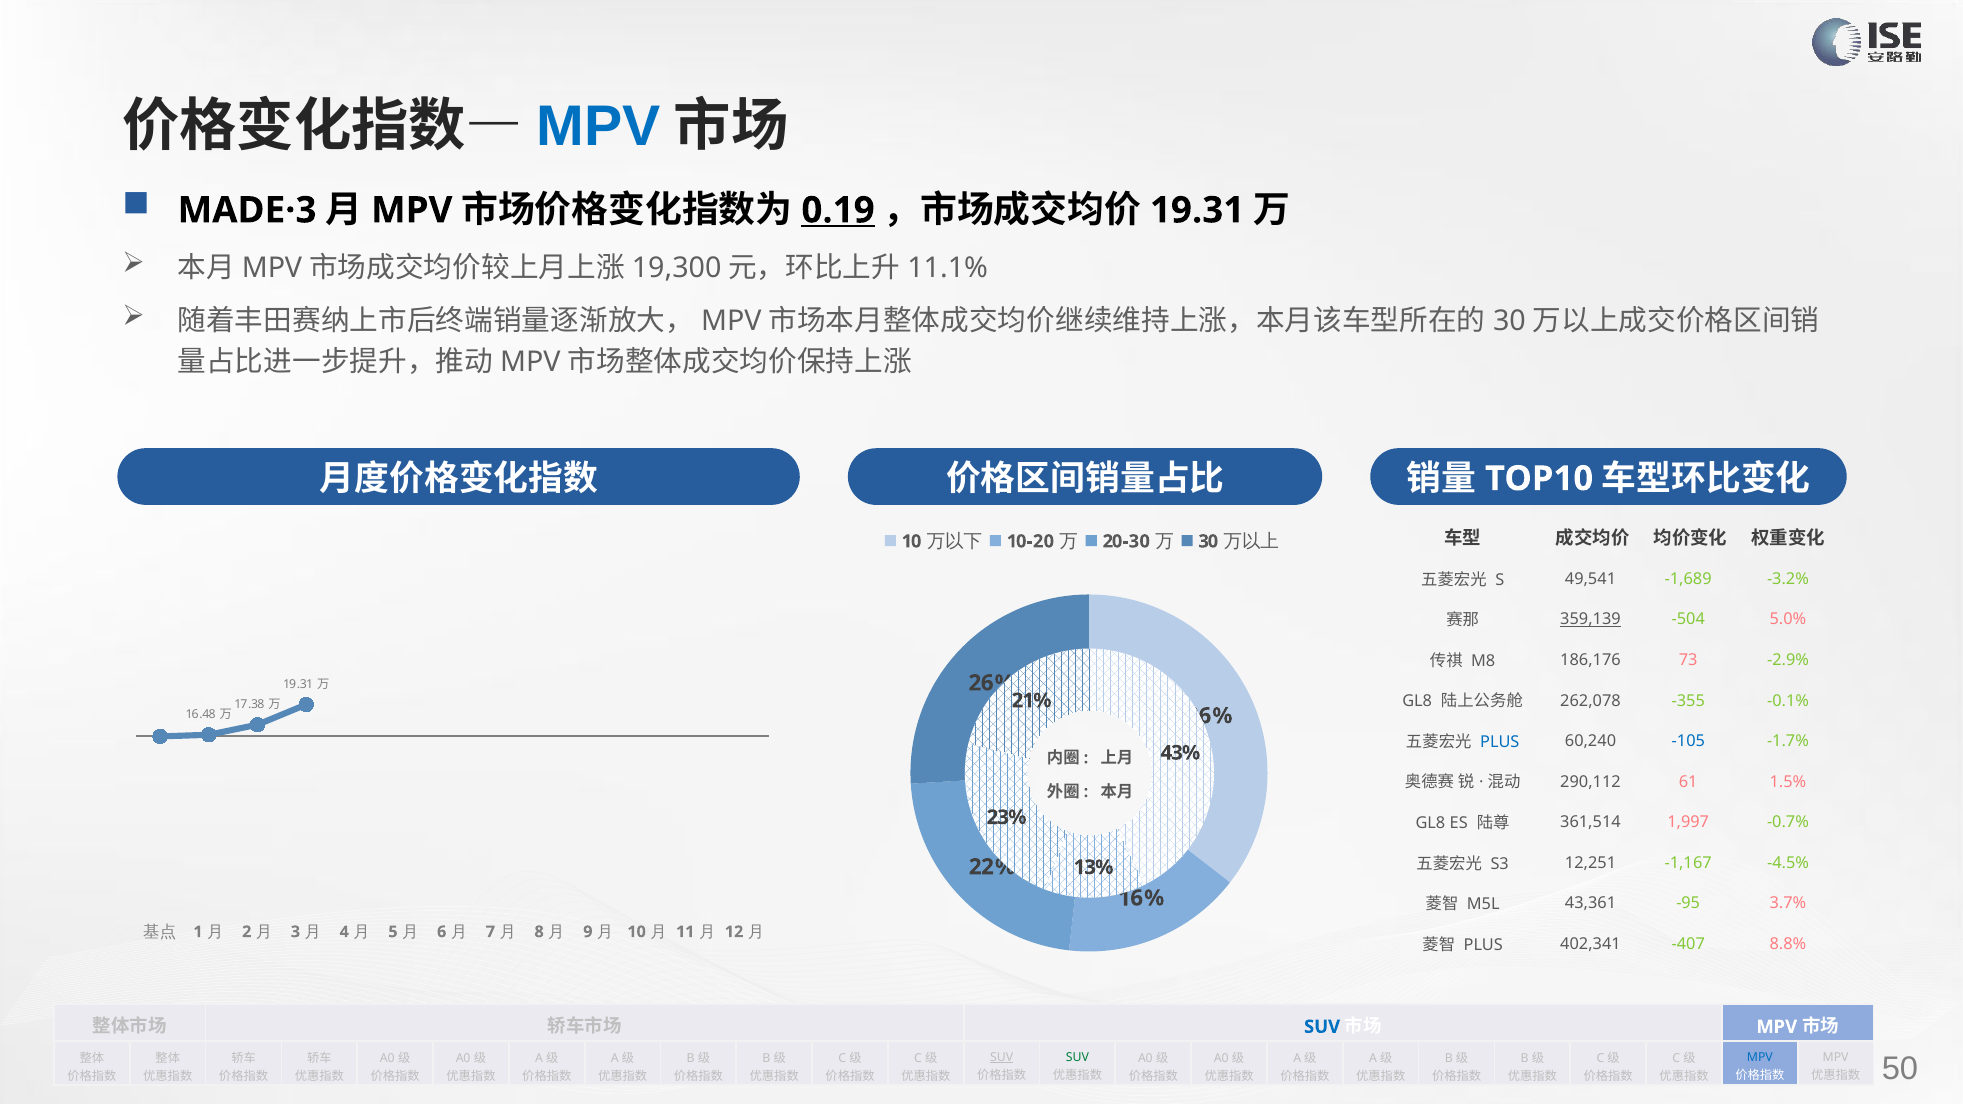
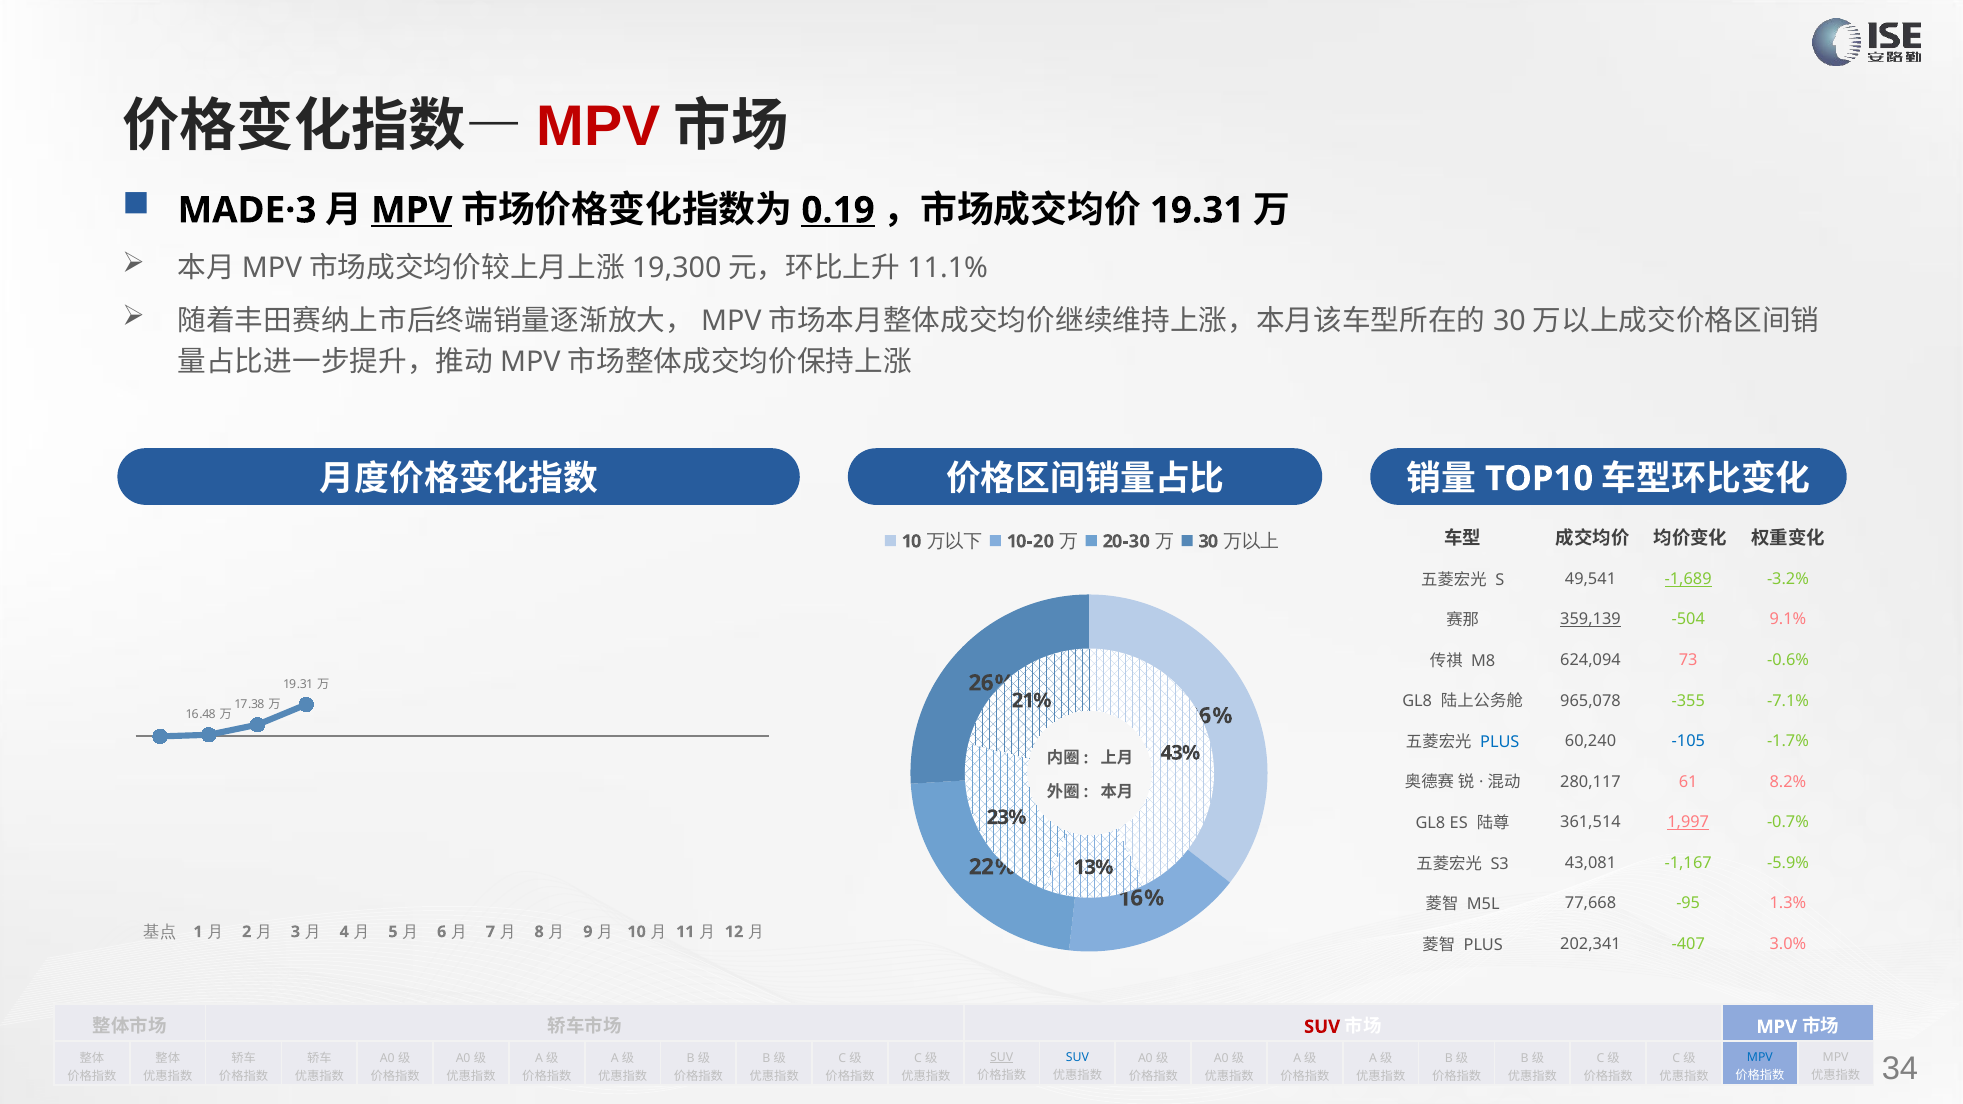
MPV colour: blue -> red (598, 127)
MPV underline: none -> present (412, 210)
-1,689 underline: none -> present (1688, 579)
5.0%: 5.0% -> 9.1% (1788, 620)
186,176: 186,176 -> 624,094 (1590, 660)
-2.9%: -2.9% -> -0.6% (1788, 660)
262,078: 262,078 -> 965,078 (1590, 701)
-0.1%: -0.1% -> -7.1% (1788, 701)
290,112: 290,112 -> 280,117 (1590, 782)
1.5%: 1.5% -> 8.2% (1788, 782)
1,997 underline: none -> present (1688, 823)
12,251: 12,251 -> 43,081 (1591, 863)
-4.5%: -4.5% -> -5.9% (1788, 863)
43,361: 43,361 -> 77,668 (1591, 904)
3.7%: 3.7% -> 1.3% (1788, 904)
402,341: 402,341 -> 202,341 (1590, 944)
8.8%: 8.8% -> 3.0% (1788, 944)
SUV colour: blue -> red (1322, 1027)
SUV colour: green -> blue (1077, 1058)
50: 50 -> 34 (1900, 1069)
